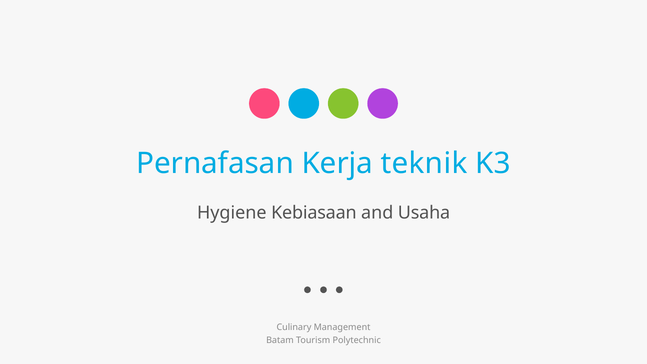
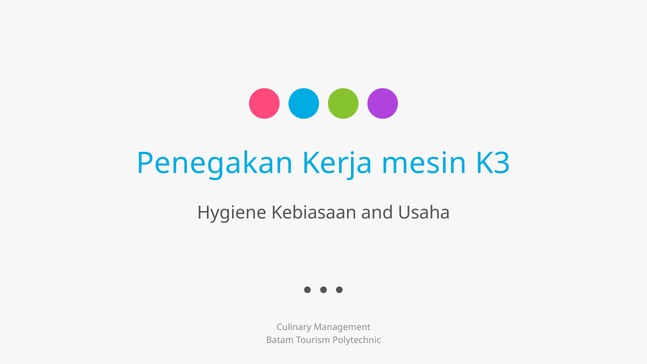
Pernafasan: Pernafasan -> Penegakan (215, 163)
teknik: teknik -> mesin (424, 163)
